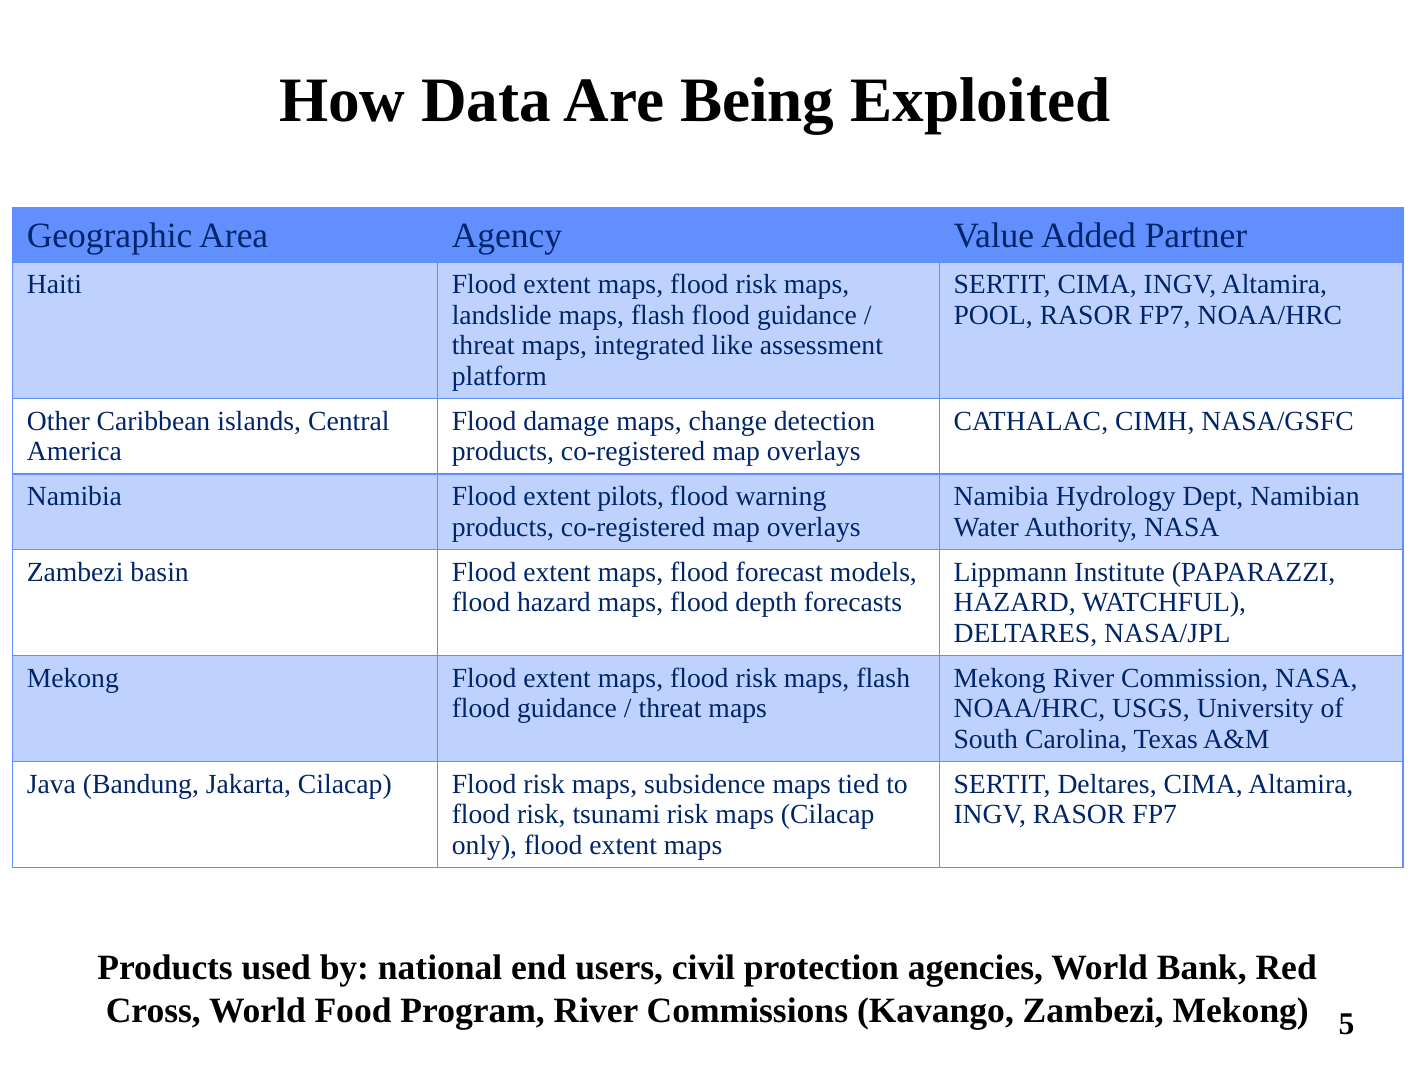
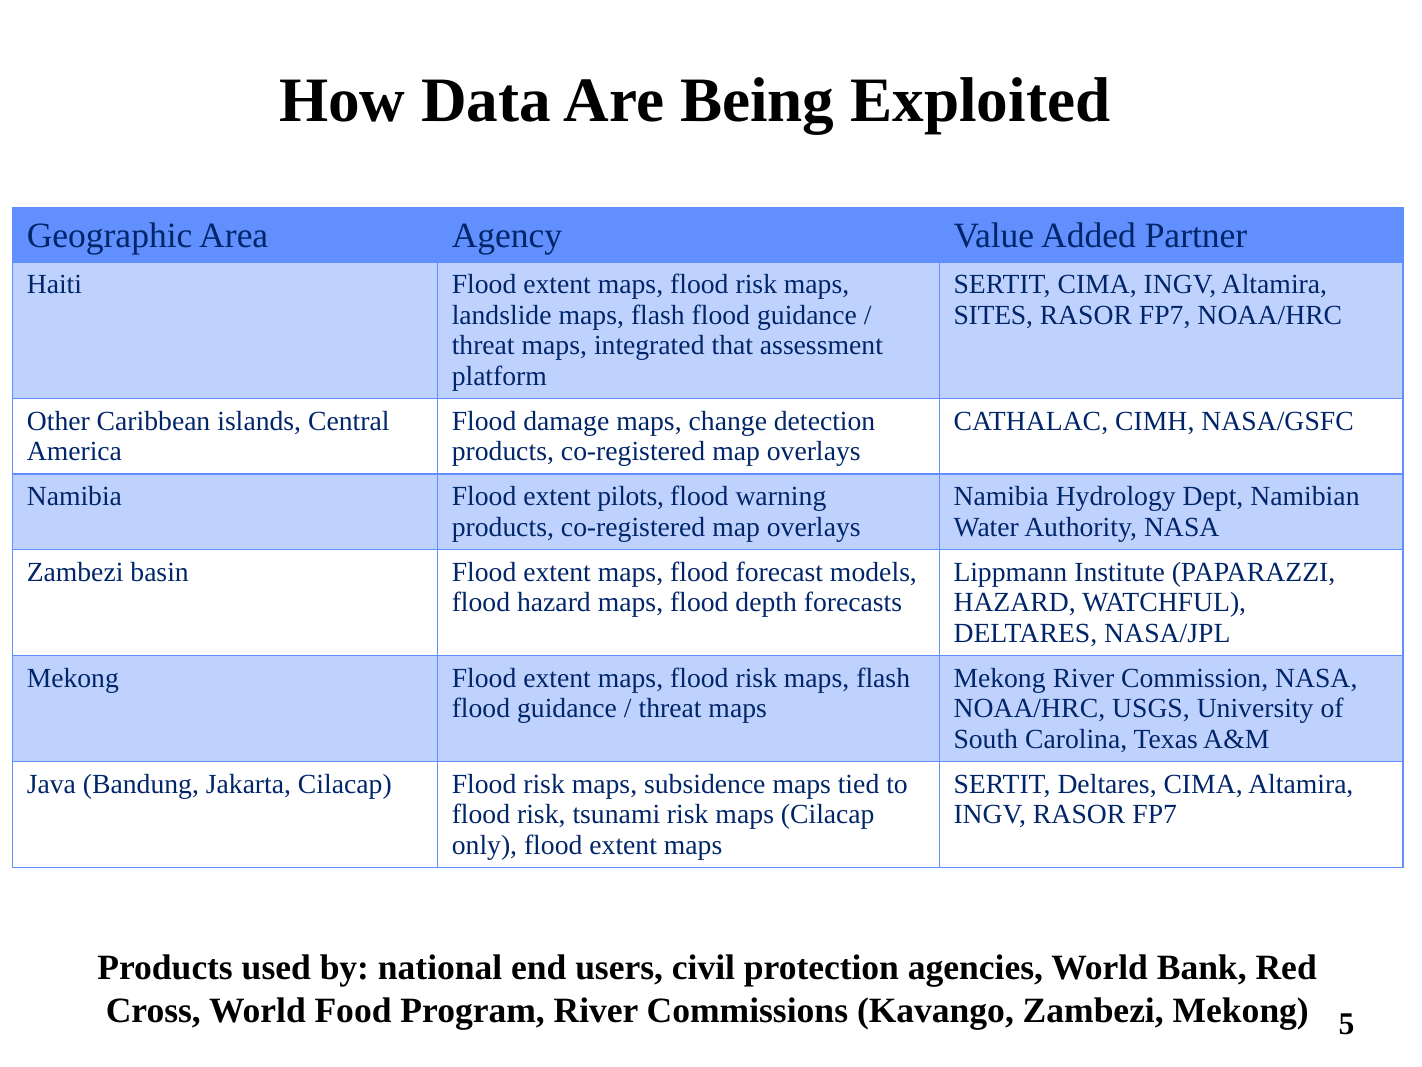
POOL: POOL -> SITES (993, 315)
like: like -> that (732, 346)
